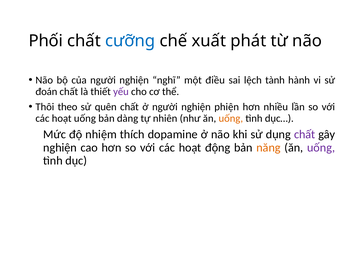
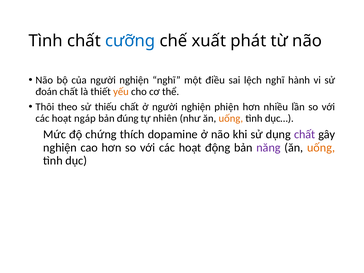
Phối: Phối -> Tình (46, 41)
lệch tành: tành -> nghĩ (275, 80)
yếu colour: purple -> orange (121, 92)
quên: quên -> thiếu (106, 107)
hoạt uống: uống -> ngáp (85, 118)
dàng: dàng -> đúng (128, 118)
nhiệm: nhiệm -> chứng (101, 134)
năng colour: orange -> purple (269, 148)
uống colour: purple -> orange (321, 148)
